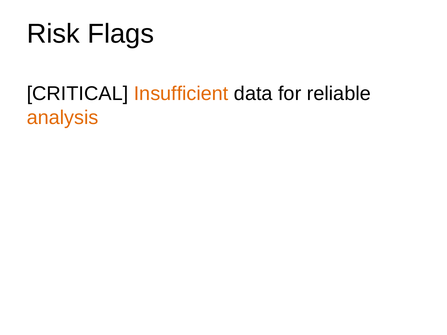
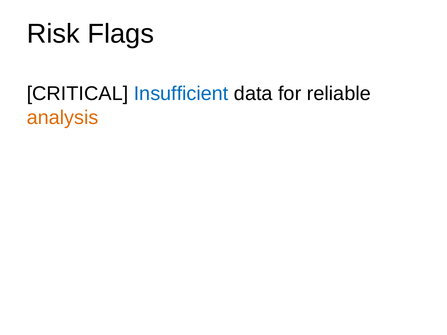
Insufficient colour: orange -> blue (181, 94)
